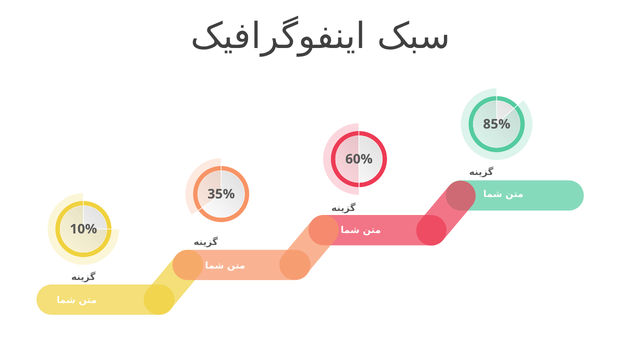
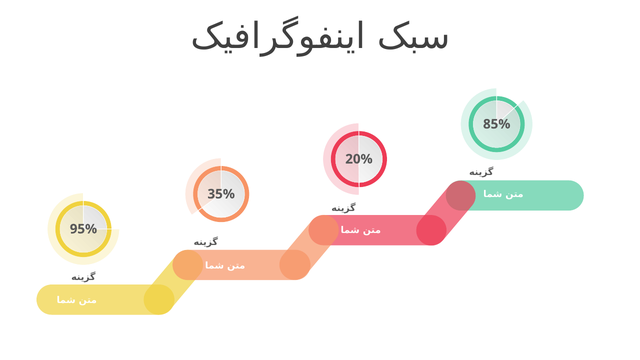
60%: 60% -> 20% (359, 159)
10%: 10% -> 95% (83, 229)
